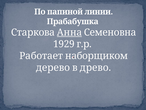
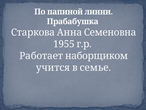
Анна underline: present -> none (69, 32)
1929: 1929 -> 1955 (64, 44)
дерево: дерево -> учится (53, 67)
древо: древо -> семье (95, 67)
